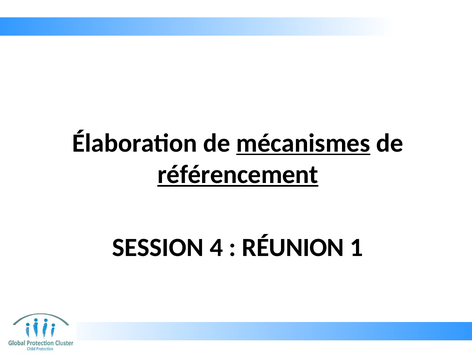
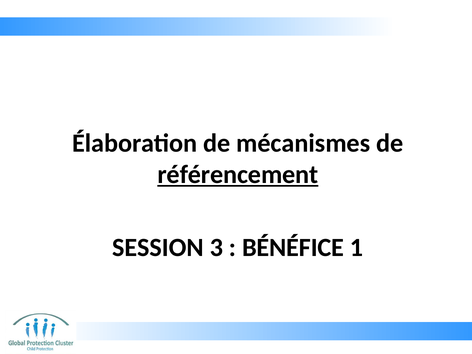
mécanismes underline: present -> none (303, 143)
4: 4 -> 3 (216, 247)
RÉUNION: RÉUNION -> BÉNÉFICE (293, 247)
